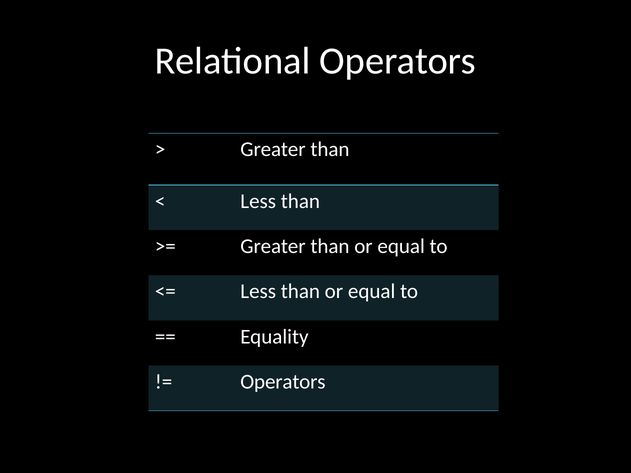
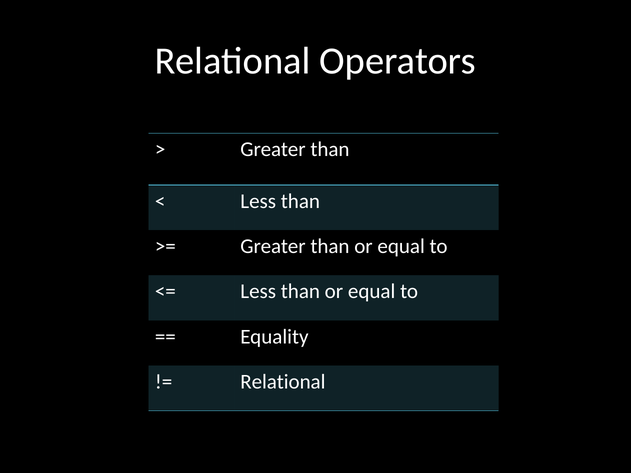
Operators: Operators -> Relational (283, 382)
